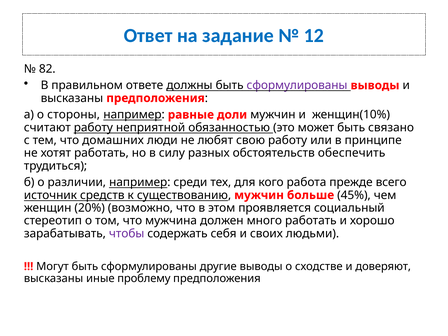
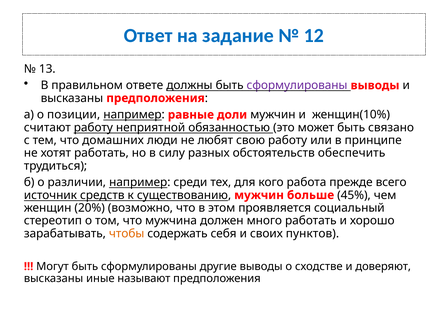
82: 82 -> 13 (47, 69)
стороны: стороны -> позиции (74, 115)
чтобы colour: purple -> orange (127, 233)
людьми: людьми -> пунктов (312, 233)
проблему: проблему -> называют (144, 279)
